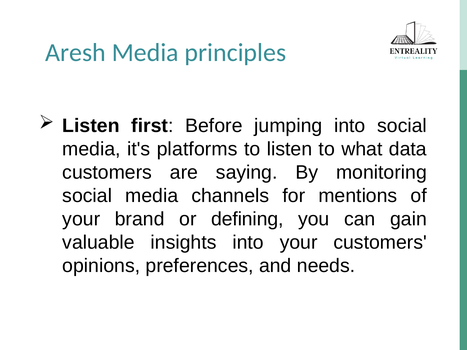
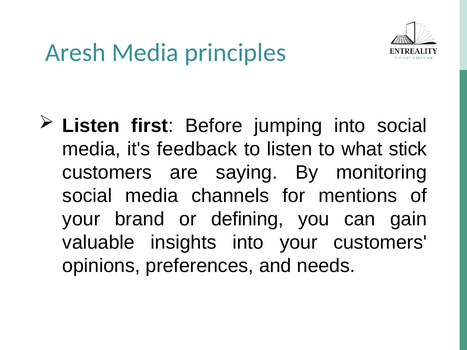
platforms: platforms -> feedback (197, 149)
data: data -> stick (408, 149)
